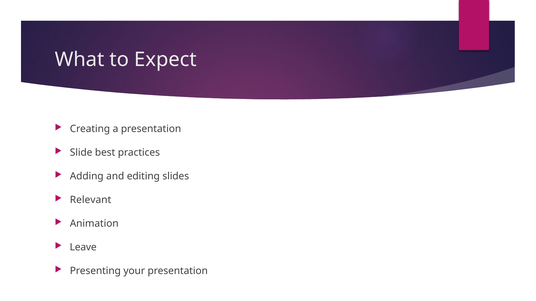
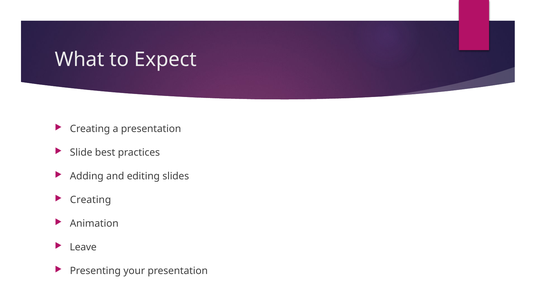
Relevant: Relevant -> Creating (91, 200)
